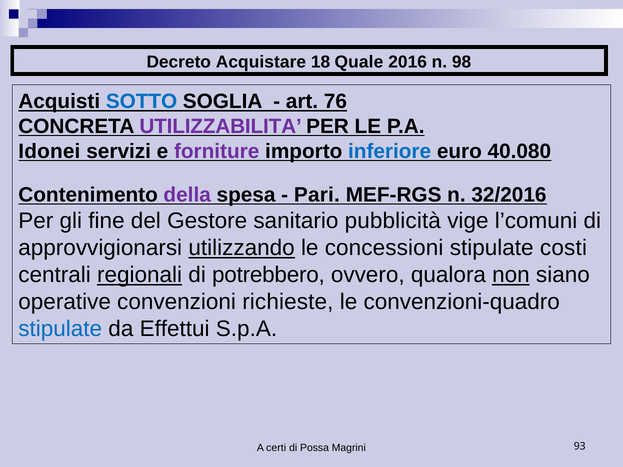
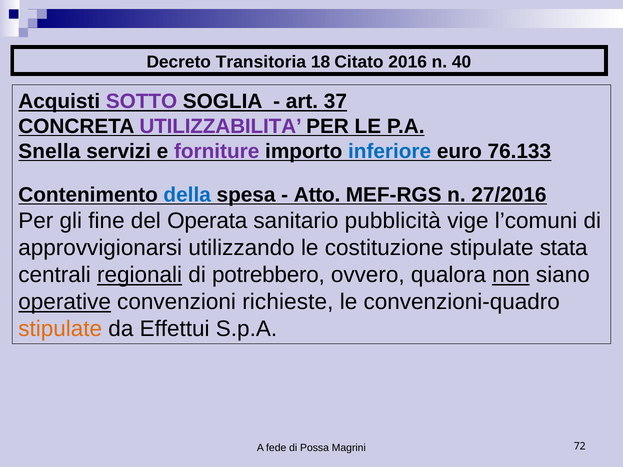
Acquistare: Acquistare -> Transitoria (261, 62)
Quale: Quale -> Citato (359, 62)
98: 98 -> 40 (462, 62)
SOTTO colour: blue -> purple (142, 102)
76: 76 -> 37 (335, 102)
Idonei: Idonei -> Snella (49, 151)
40.080: 40.080 -> 76.133 (519, 151)
della colour: purple -> blue (187, 195)
Pari: Pari -> Atto (317, 195)
32/2016: 32/2016 -> 27/2016 (509, 195)
Gestore: Gestore -> Operata (207, 221)
utilizzando underline: present -> none (242, 248)
concessioni: concessioni -> costituzione (384, 248)
costi: costi -> stata (564, 248)
operative underline: none -> present (65, 302)
stipulate colour: blue -> orange (60, 329)
certi: certi -> fede (276, 448)
93: 93 -> 72 (580, 447)
